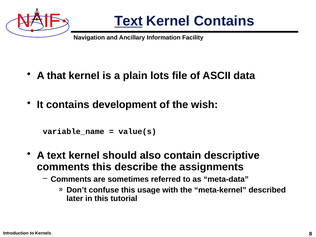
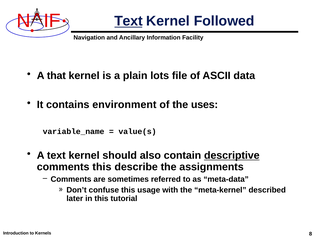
Kernel Contains: Contains -> Followed (224, 21)
development: development -> environment (124, 105)
wish: wish -> uses (205, 105)
descriptive underline: none -> present (232, 156)
